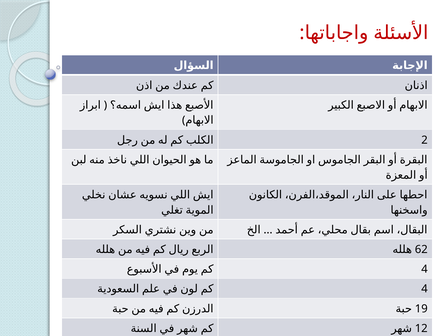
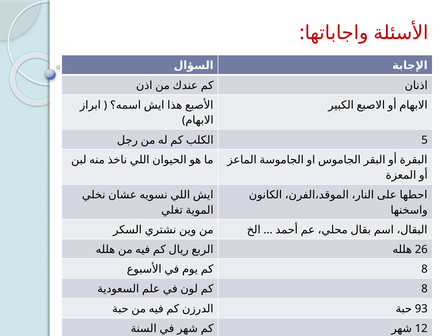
2: 2 -> 5 (425, 140)
62: 62 -> 26 (421, 249)
4: 4 -> 8 (425, 269)
4: 4 -> 8 (425, 289)
19: 19 -> 93 (421, 309)
